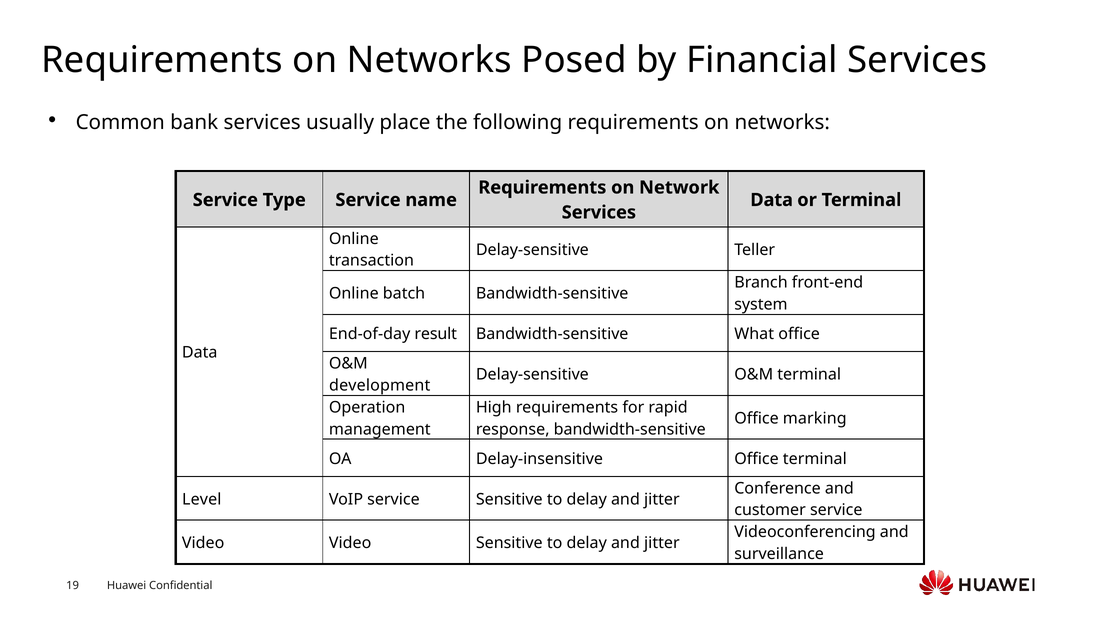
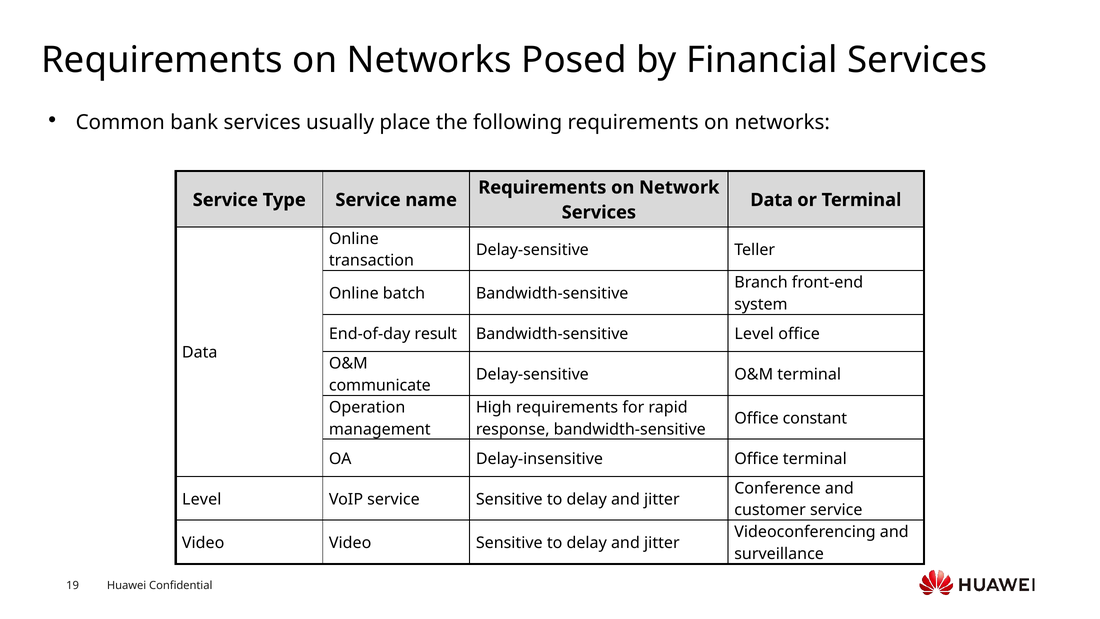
Bandwidth-sensitive What: What -> Level (754, 334)
development: development -> communicate (380, 385)
marking: marking -> constant (815, 418)
